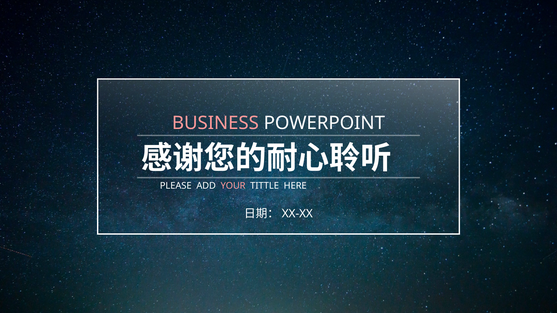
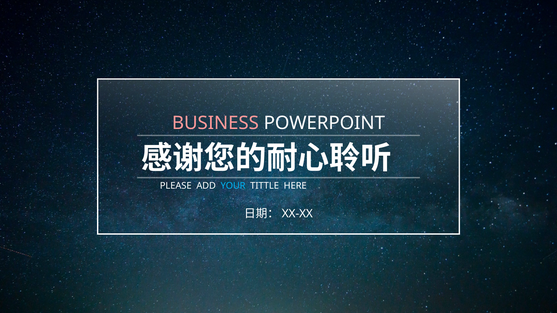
YOUR colour: pink -> light blue (233, 186)
